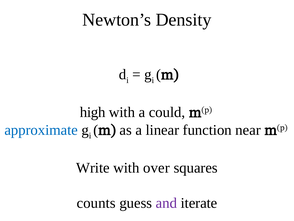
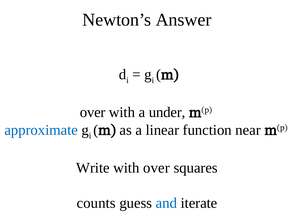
Density: Density -> Answer (184, 20)
high: high -> over (93, 112)
could: could -> under (167, 112)
and colour: purple -> blue (166, 203)
